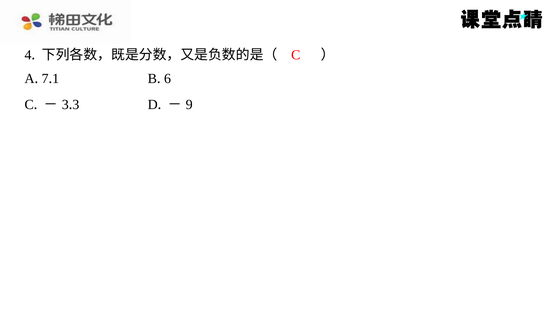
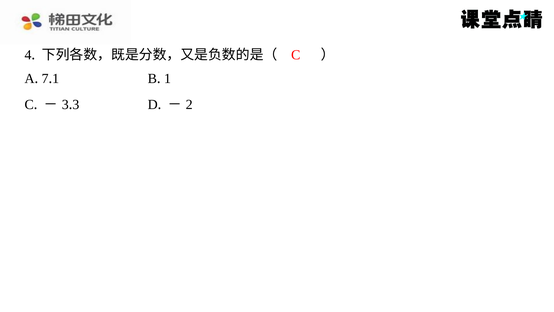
6: 6 -> 1 (167, 78)
9: 9 -> 2 (189, 104)
